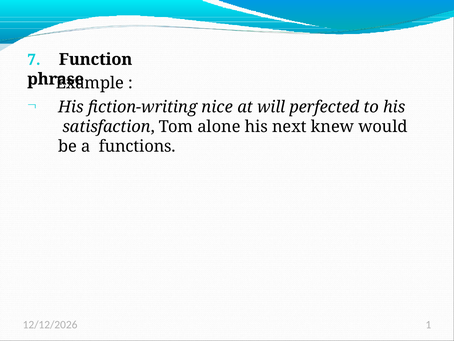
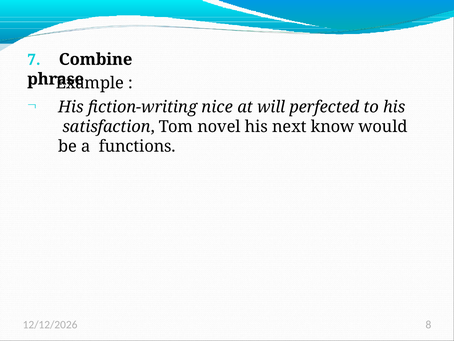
Function: Function -> Combine (96, 59)
alone: alone -> novel (219, 126)
knew: knew -> know (333, 126)
1: 1 -> 8 (428, 324)
